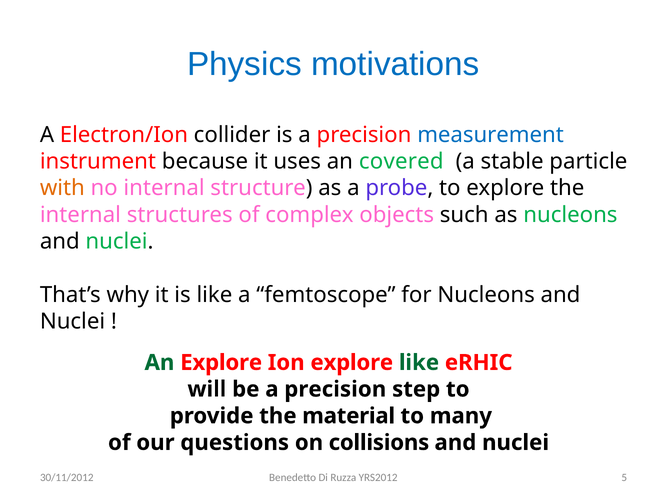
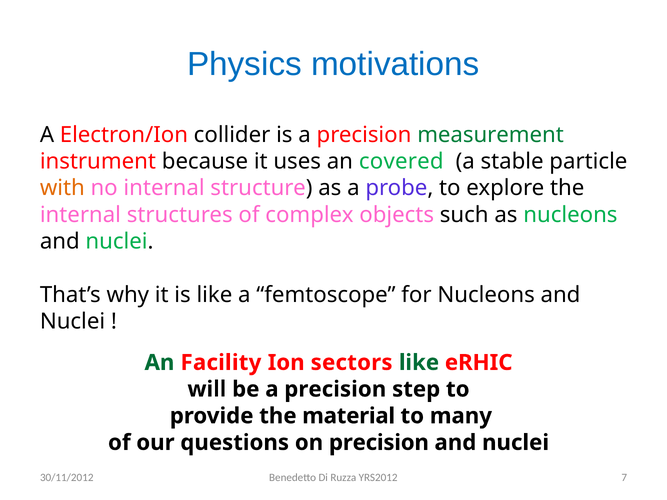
measurement colour: blue -> green (491, 135)
An Explore: Explore -> Facility (221, 363)
Ion explore: explore -> sectors (352, 363)
on collisions: collisions -> precision (379, 443)
5: 5 -> 7 (624, 478)
